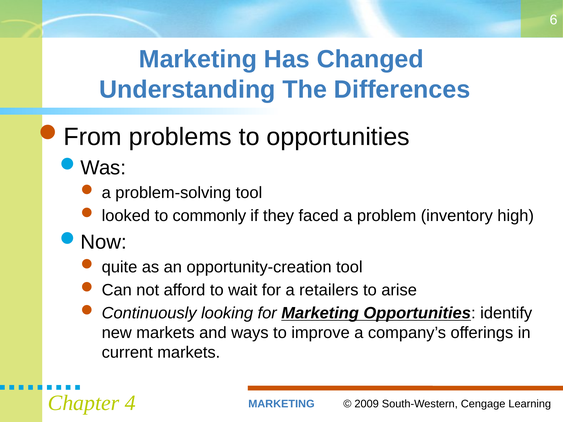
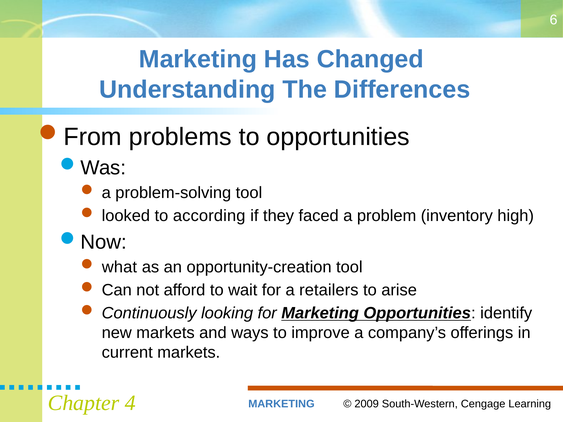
commonly: commonly -> according (209, 216)
quite: quite -> what (119, 267)
